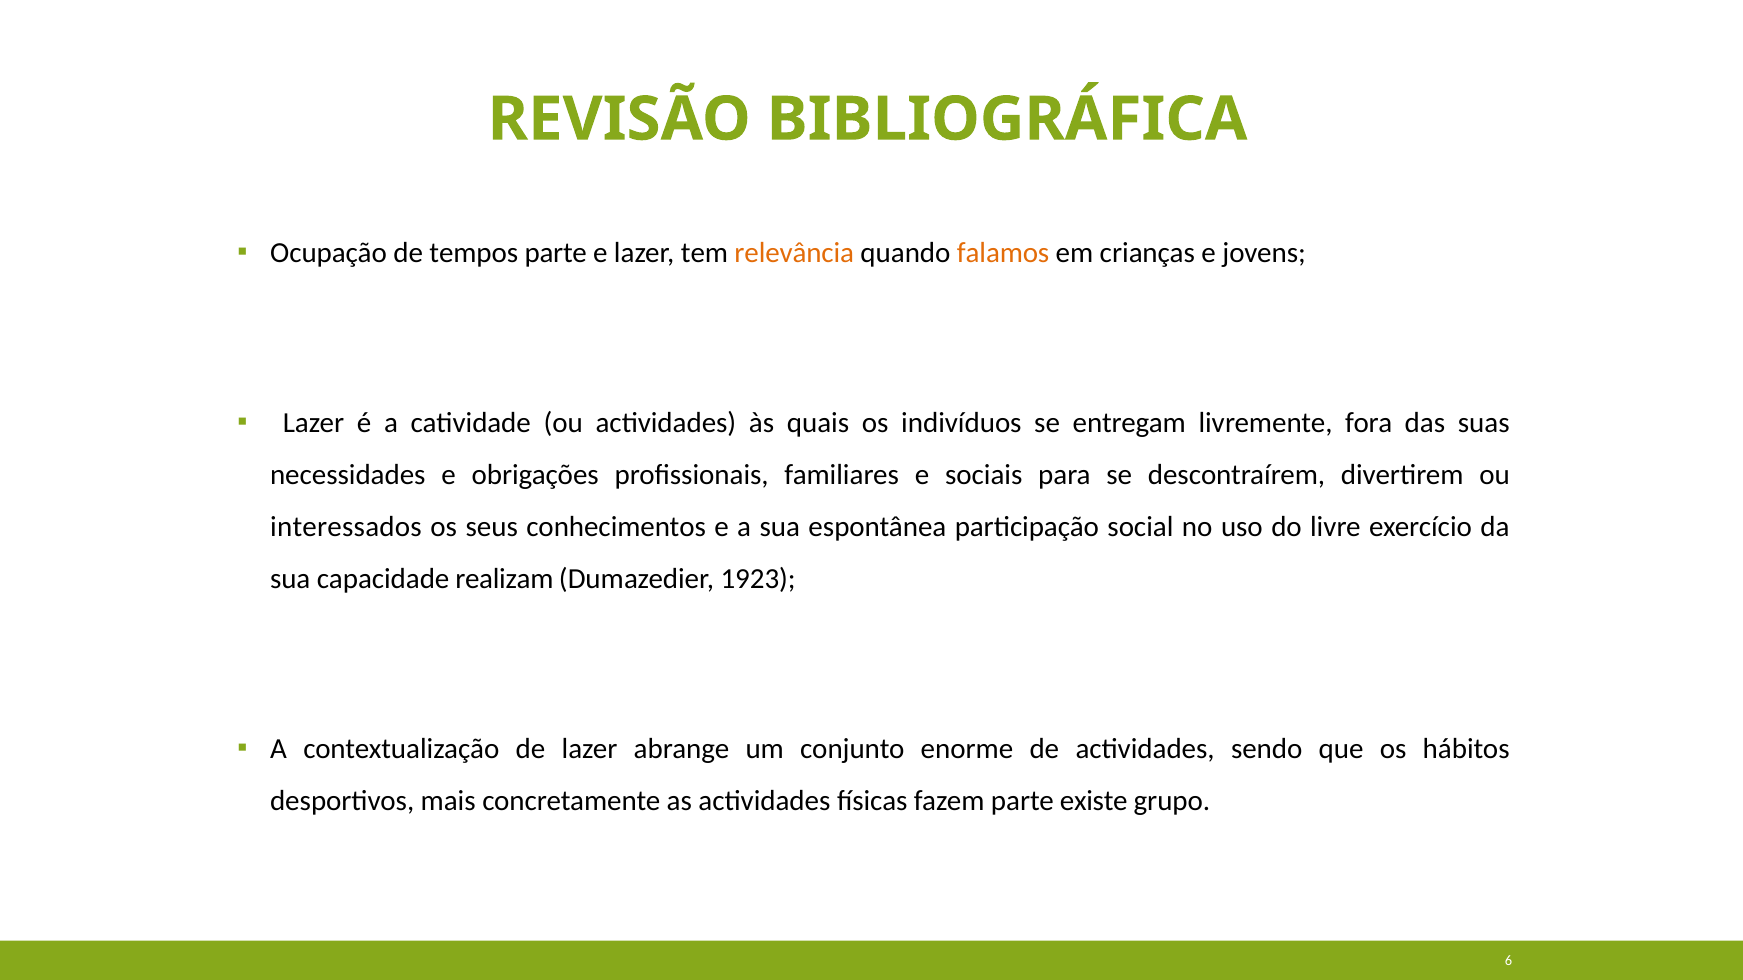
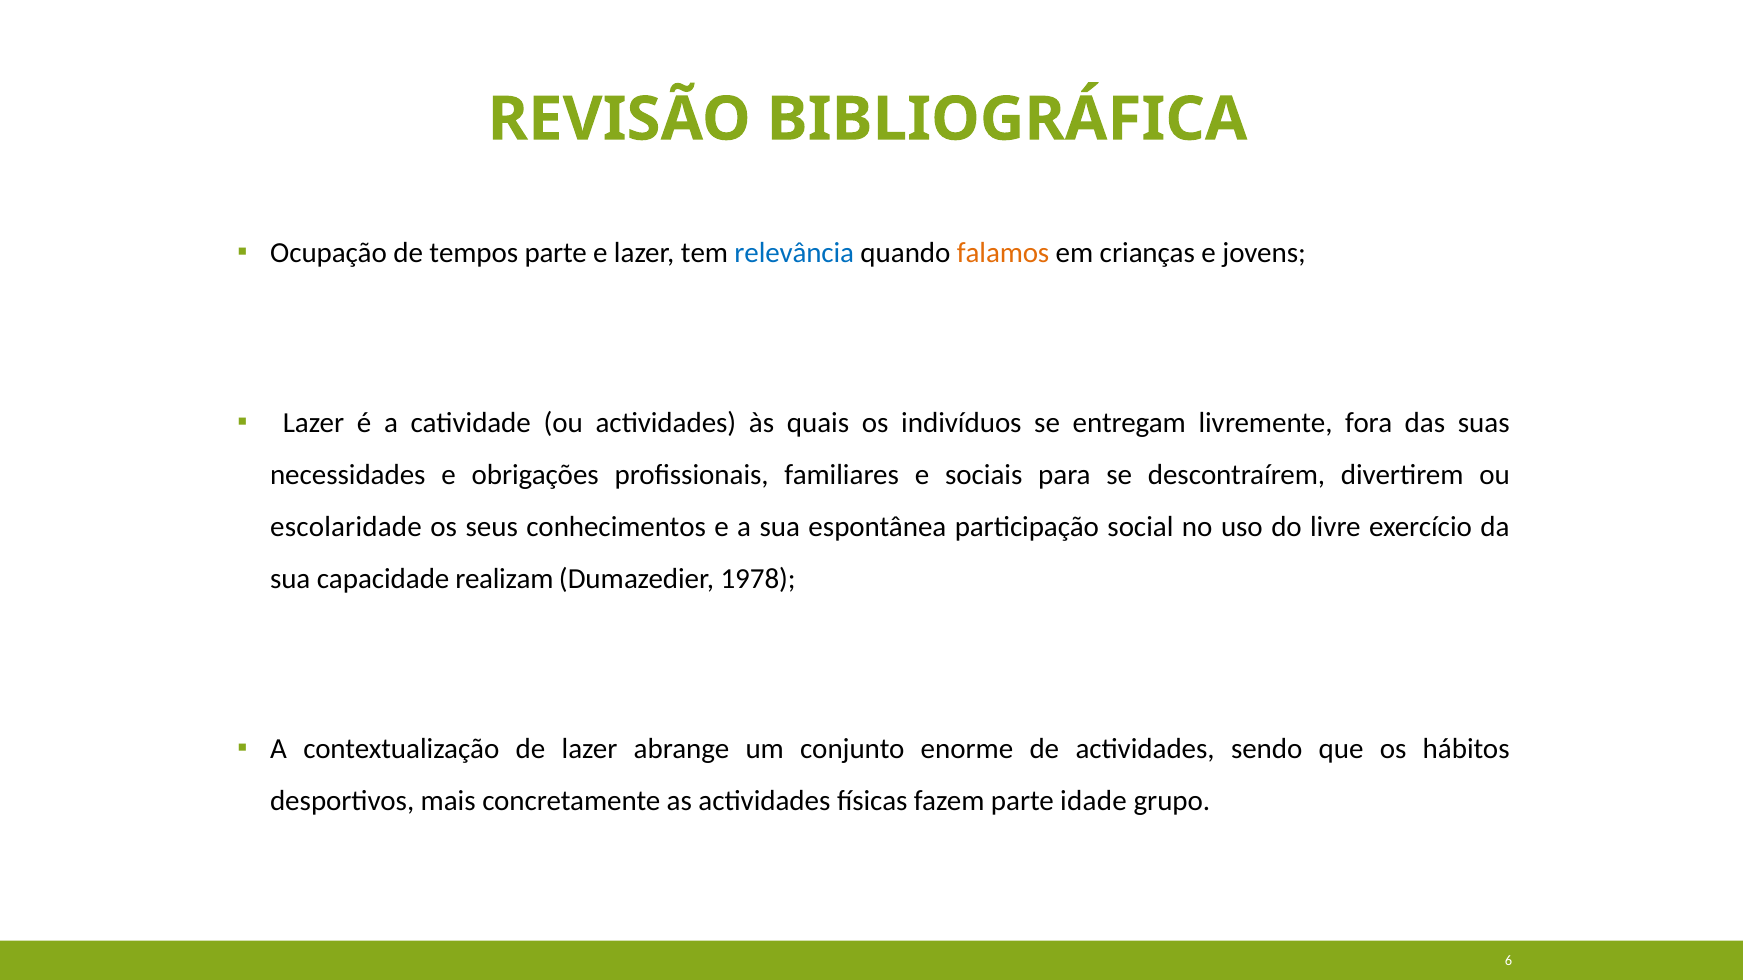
relevância colour: orange -> blue (794, 253)
interessados: interessados -> escolaridade (346, 527)
1923: 1923 -> 1978 (758, 580)
existe: existe -> idade (1094, 802)
